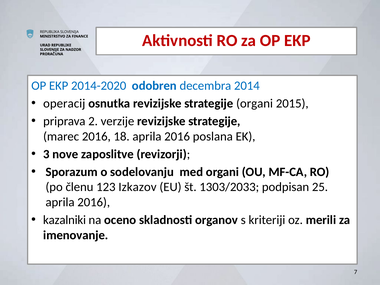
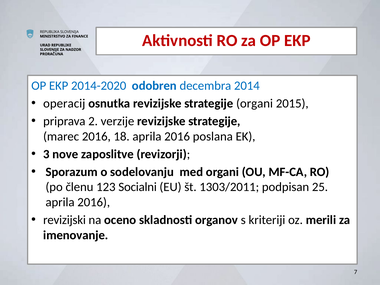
Izkazov: Izkazov -> Socialni (138, 187)
1303/2033: 1303/2033 -> 1303/2011 (229, 187)
kazalniki: kazalniki -> revizijski (65, 220)
